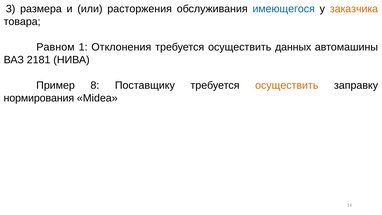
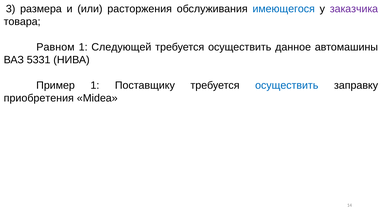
заказчика colour: orange -> purple (354, 9)
Отклонения: Отклонения -> Следующей (121, 47)
данных: данных -> данное (293, 47)
2181: 2181 -> 5331 (39, 60)
Пример 8: 8 -> 1 (95, 85)
осуществить colour: orange -> blue (287, 85)
нормирования: нормирования -> приобретения (39, 98)
